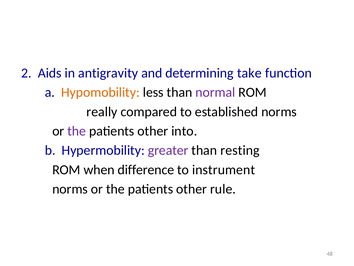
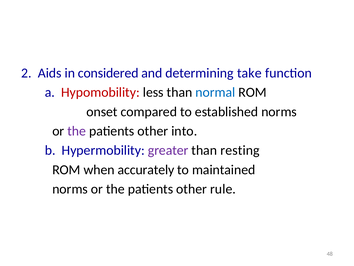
antigravity: antigravity -> considered (108, 73)
Hypomobility colour: orange -> red (100, 92)
normal colour: purple -> blue (215, 92)
really: really -> onset (102, 112)
difference: difference -> accurately (146, 169)
instrument: instrument -> maintained (224, 169)
